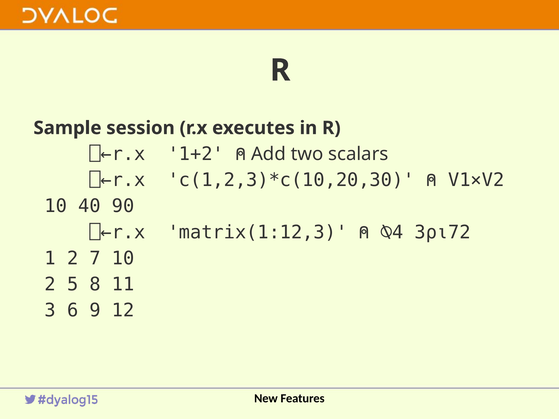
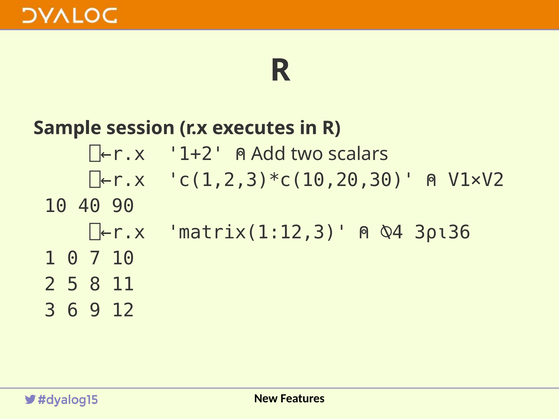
3⍴⍳72: 3⍴⍳72 -> 3⍴⍳36 (443, 232)
1 2: 2 -> 0 (73, 258)
